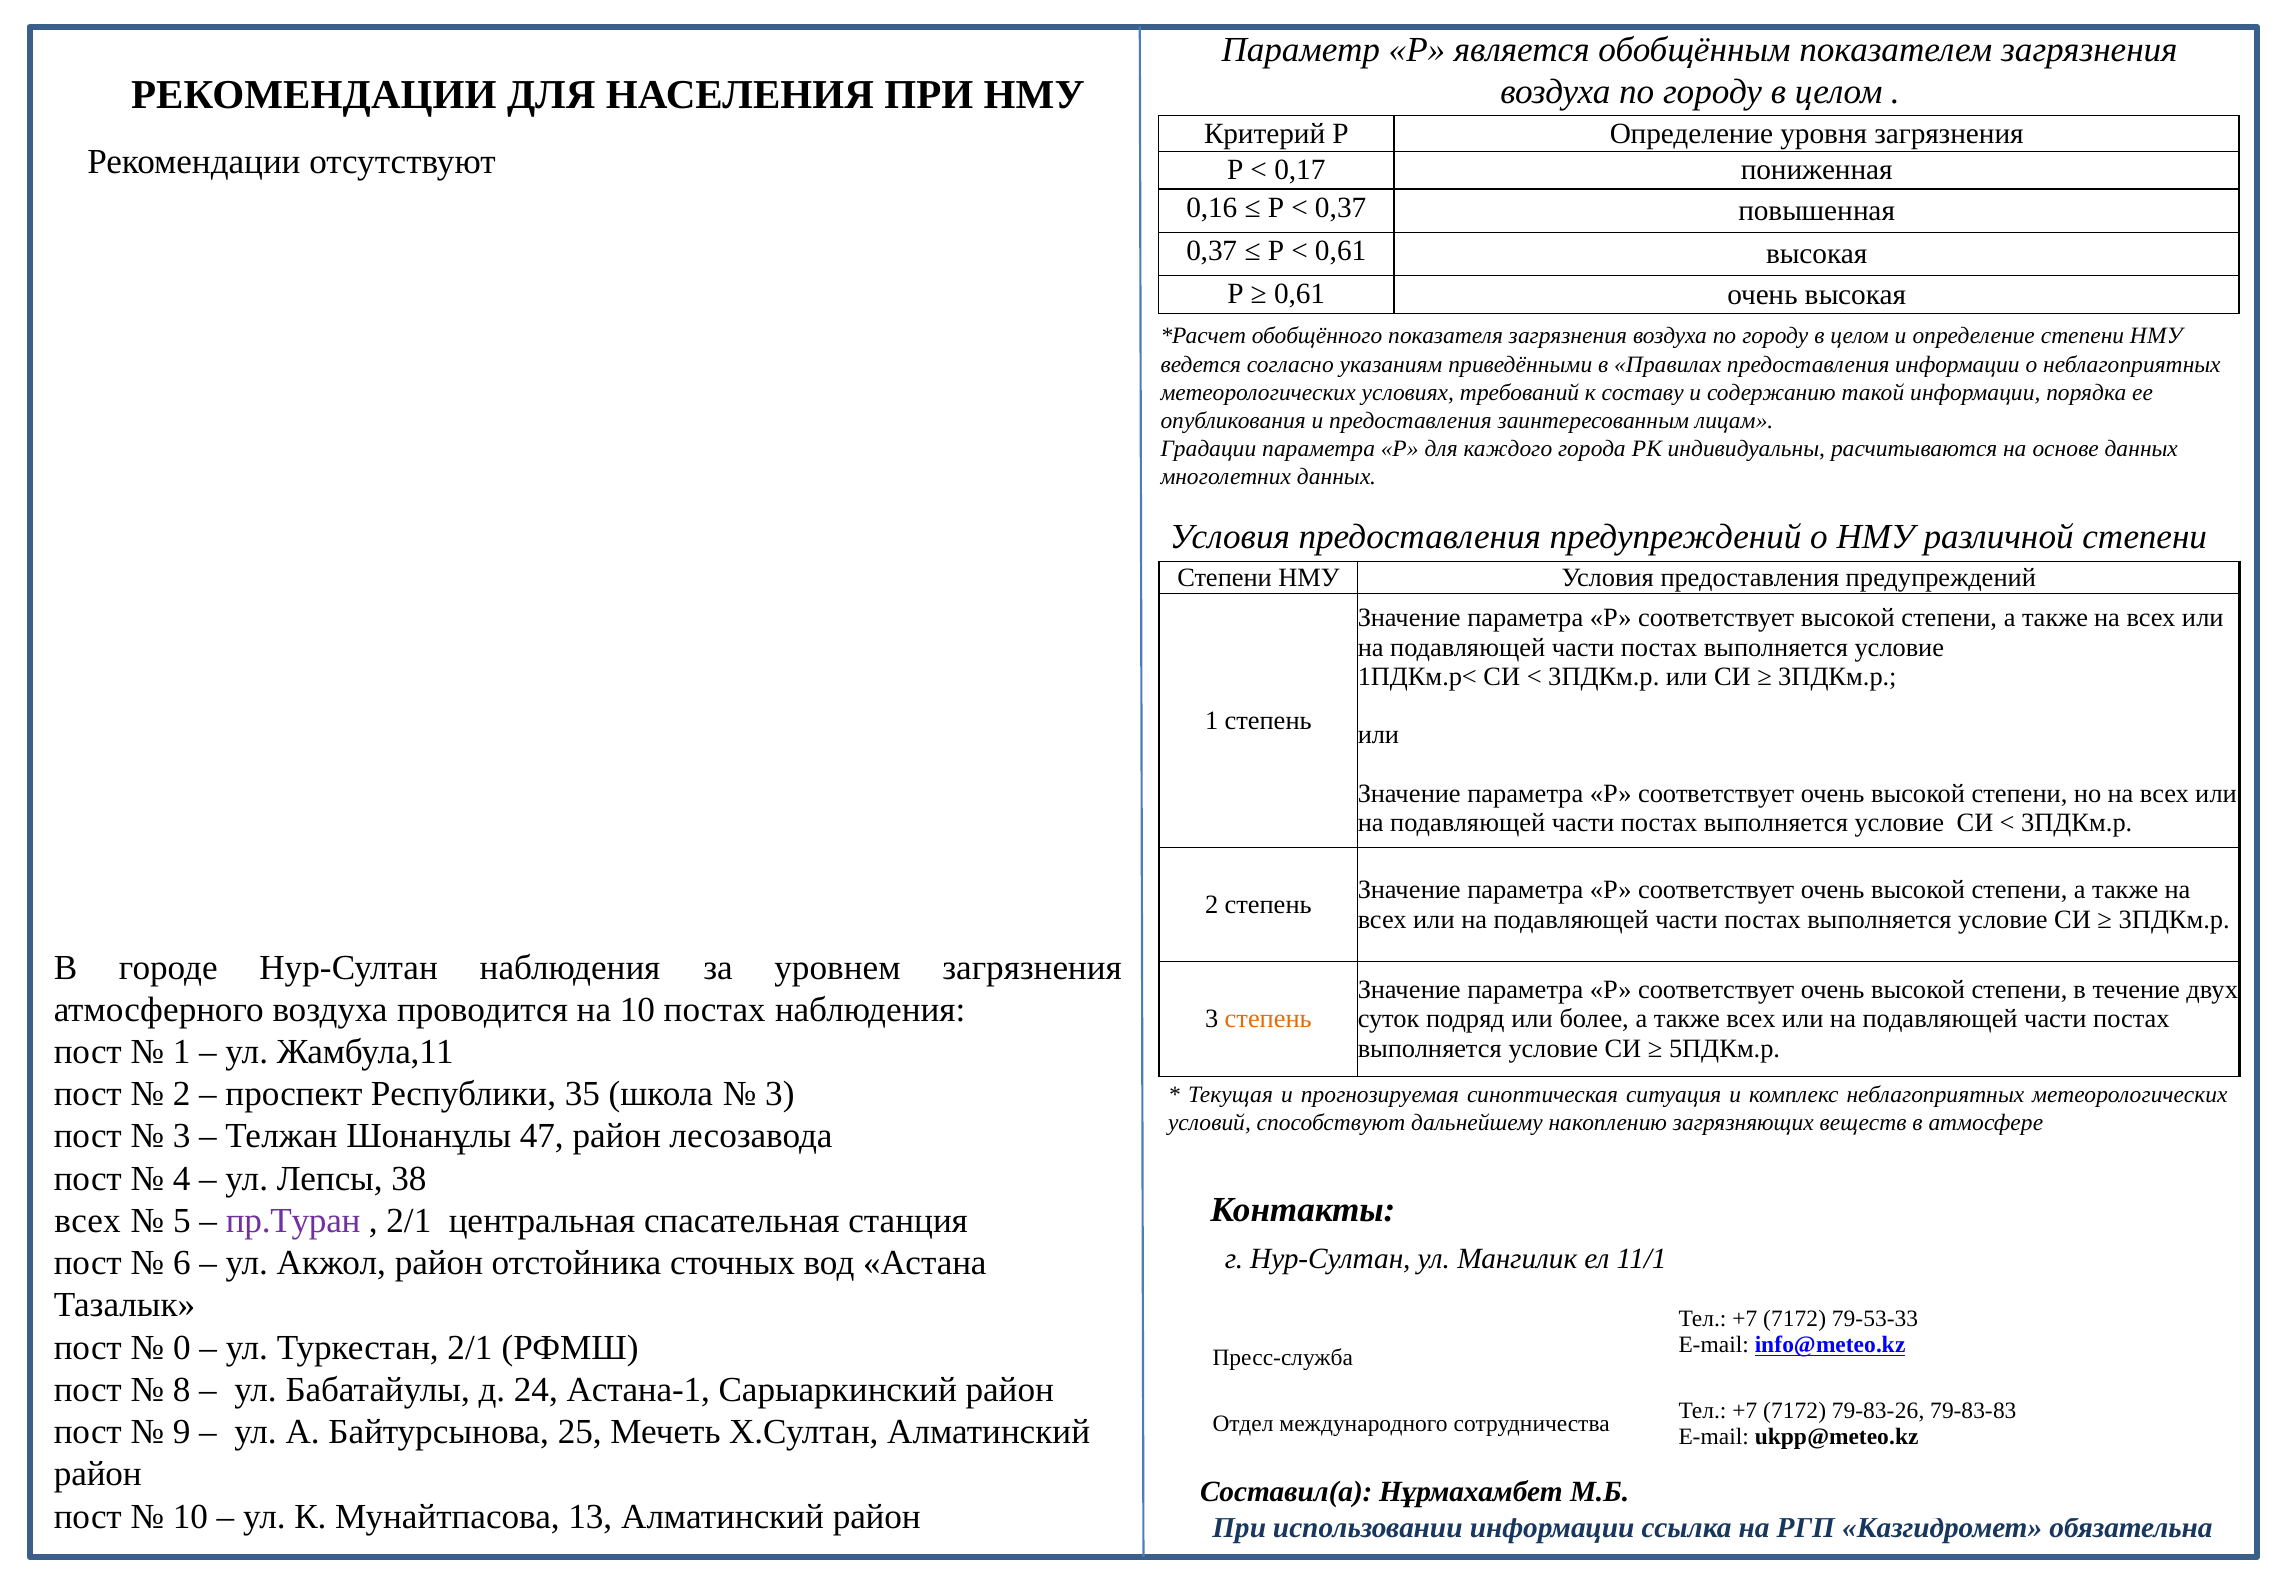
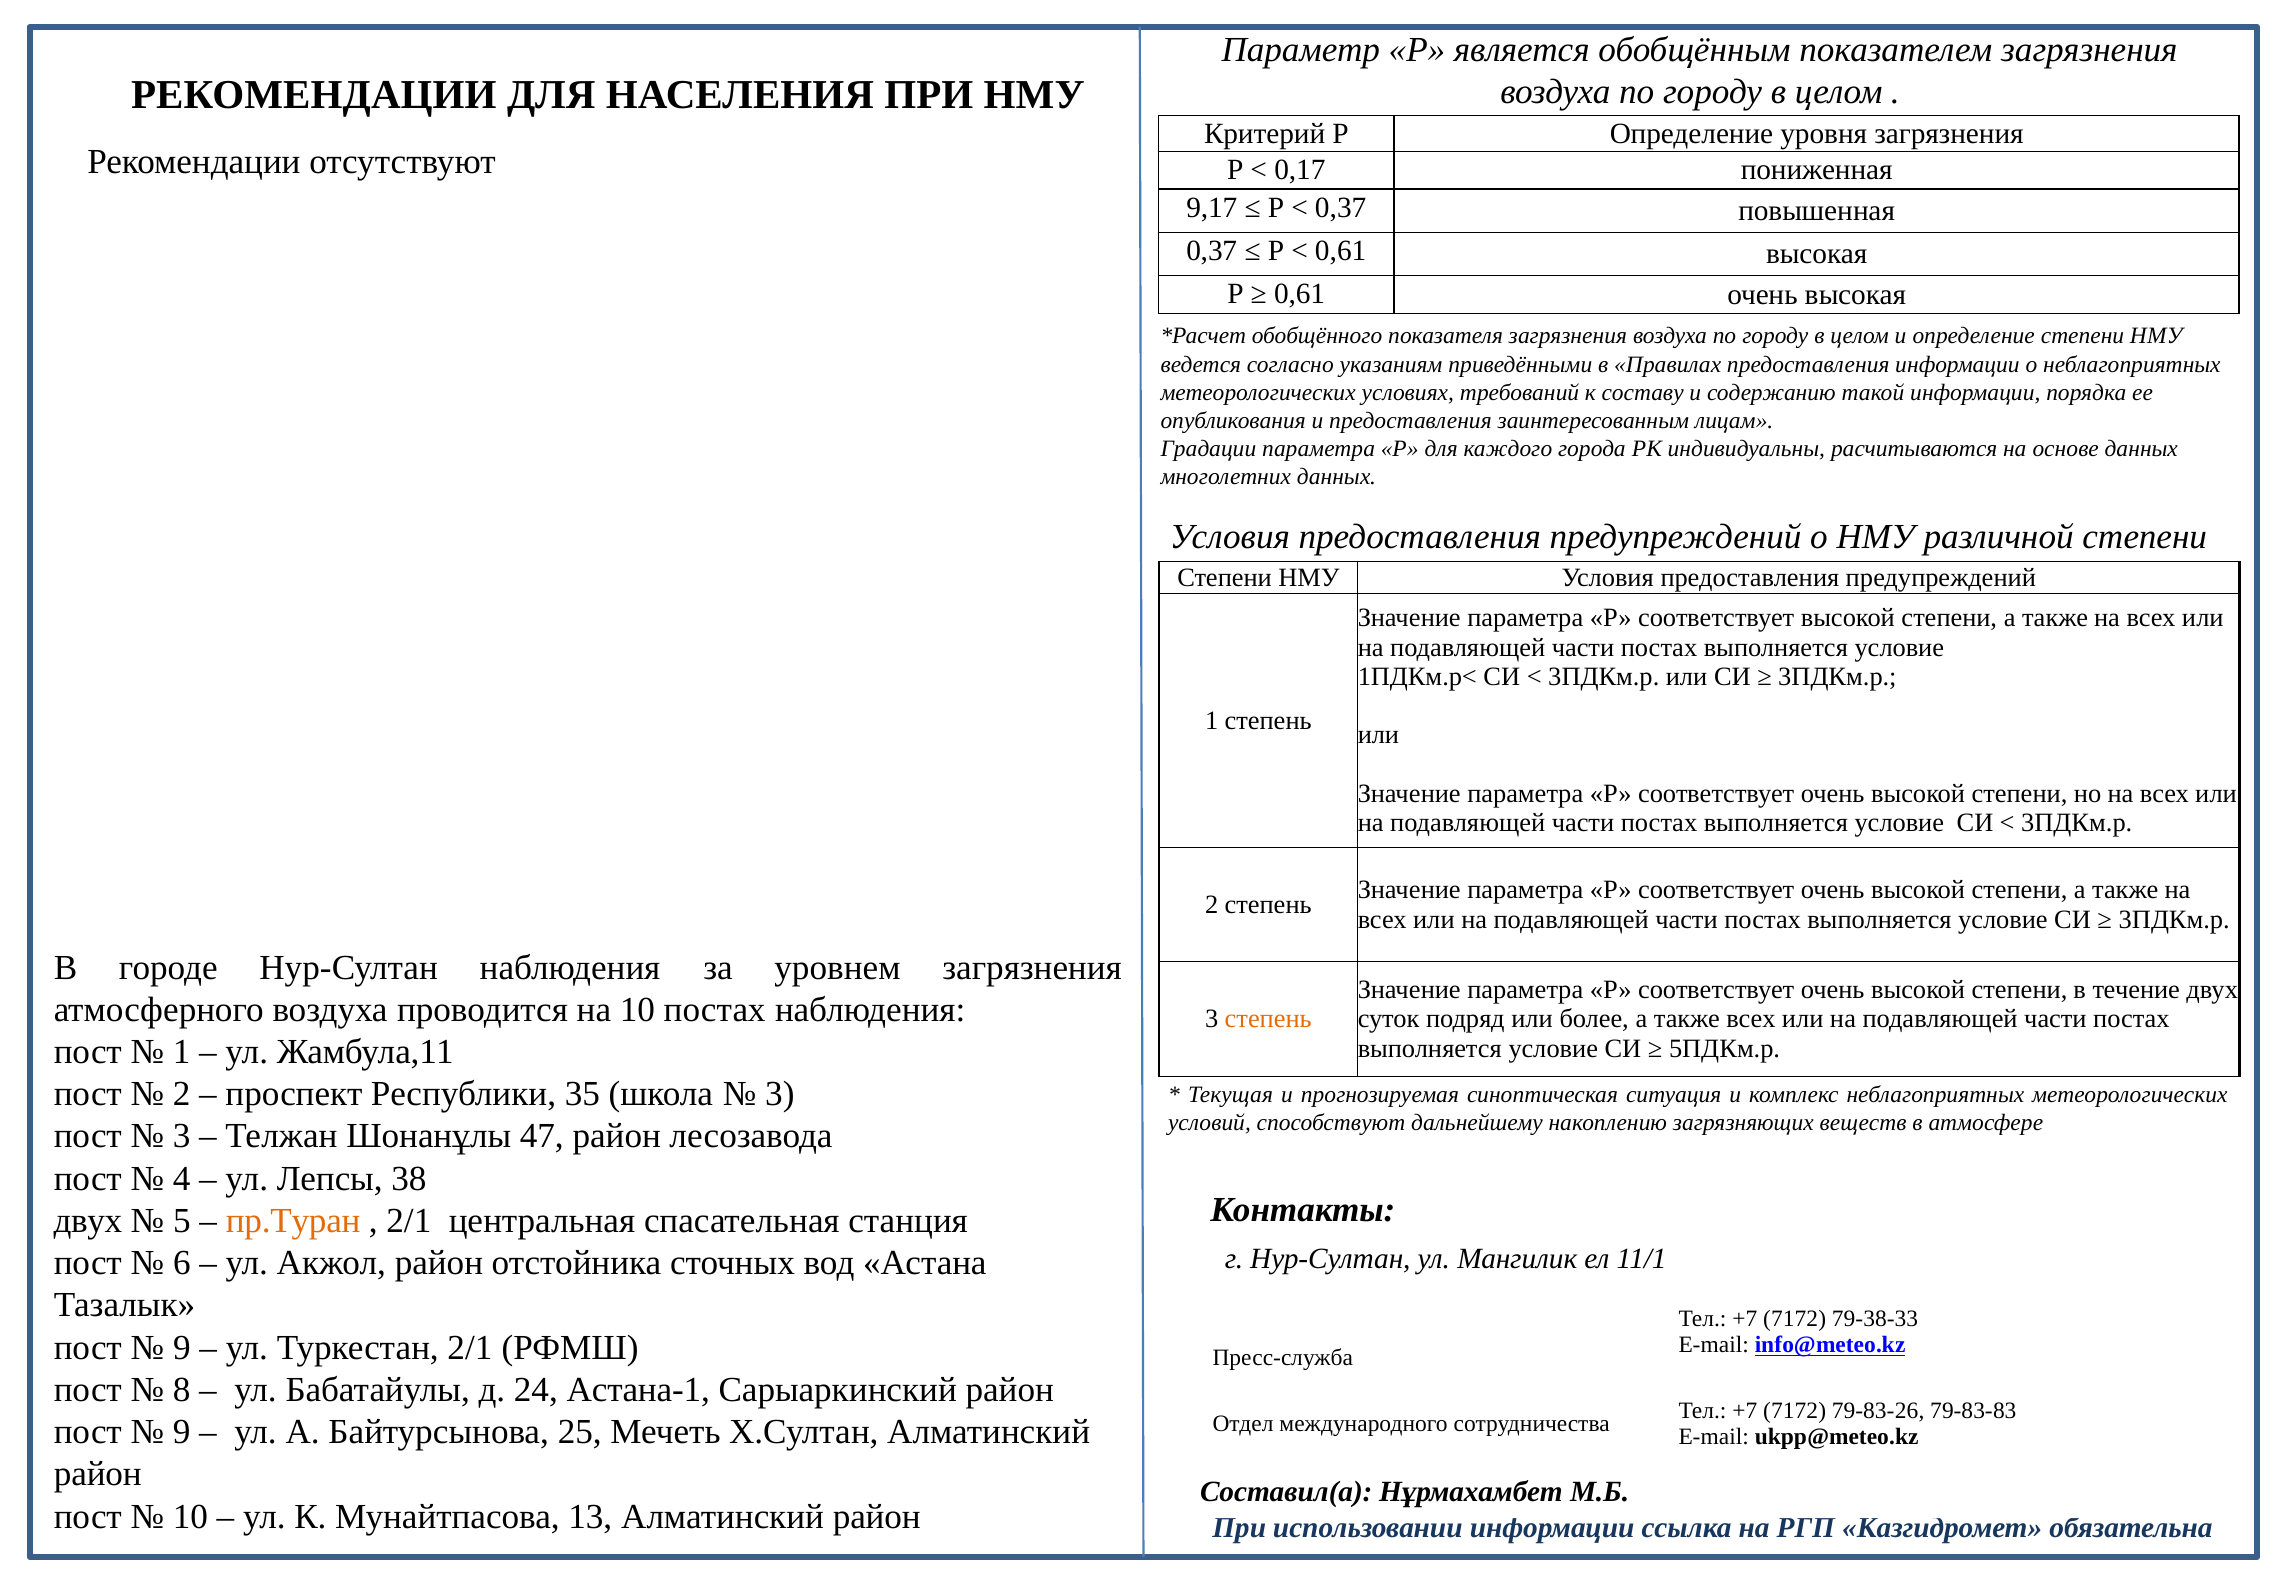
0,16: 0,16 -> 9,17 (1212, 207)
всех: всех -> двух (88, 1220)
пр.Туран colour: purple -> orange (293, 1220)
79-53-33: 79-53-33 -> 79-38-33 (1875, 1319)
0: 0 -> 9 (182, 1347)
